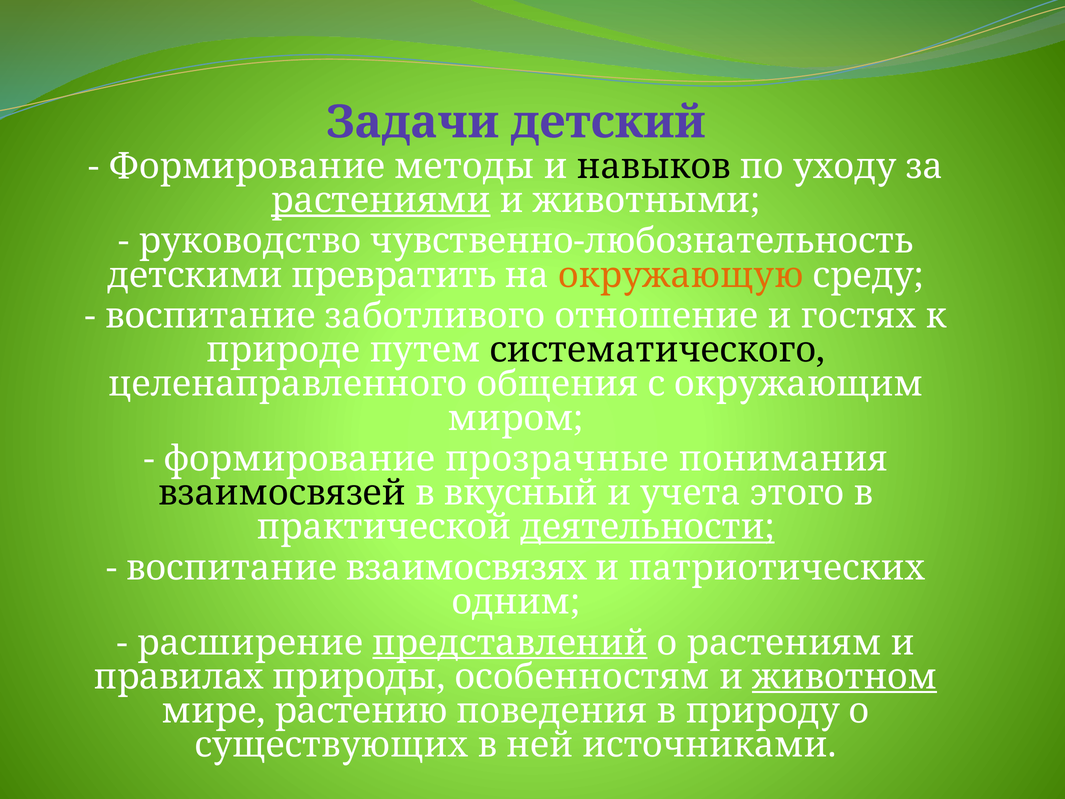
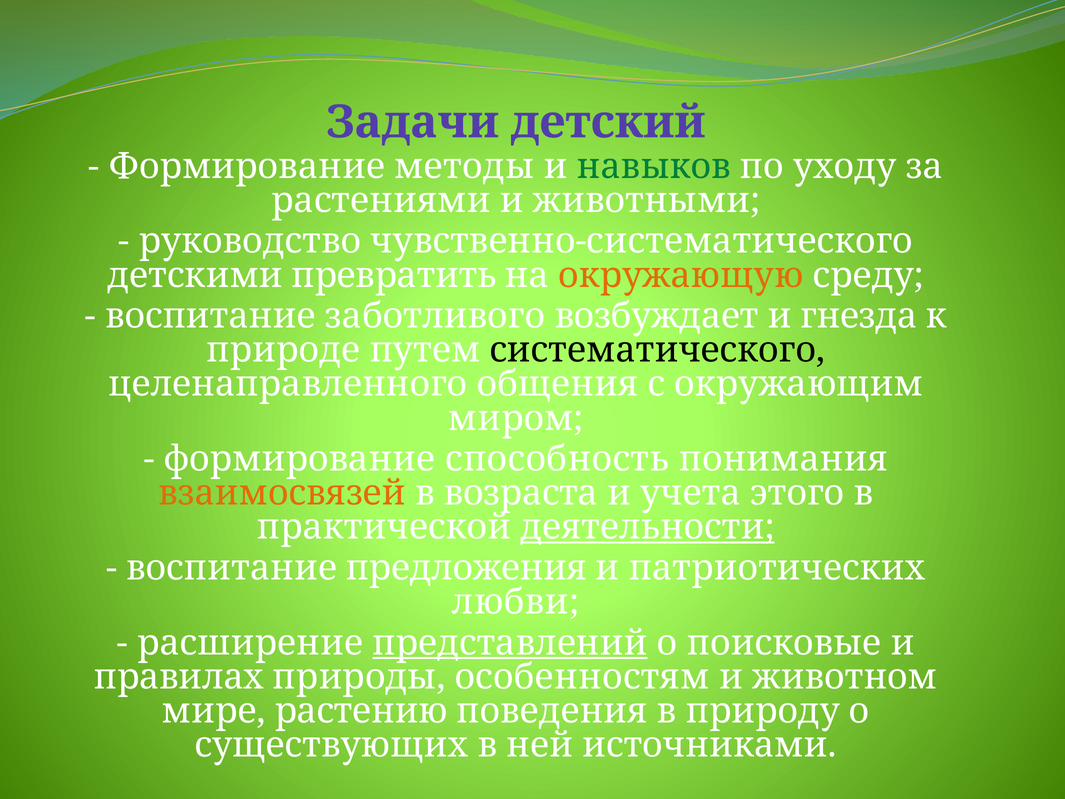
навыков colour: black -> green (654, 166)
растениями underline: present -> none (381, 200)
чувственно-любознательность: чувственно-любознательность -> чувственно-систематического (642, 241)
отношение: отношение -> возбуждает (657, 316)
гостях: гостях -> гнезда (859, 316)
прозрачные: прозрачные -> способность (557, 459)
взаимосвязей colour: black -> orange (282, 493)
вкусный: вкусный -> возраста (521, 493)
взаимосвязях: взаимосвязях -> предложения (466, 568)
одним: одним -> любви (516, 602)
растениям: растениям -> поисковые (784, 643)
животном underline: present -> none (845, 677)
